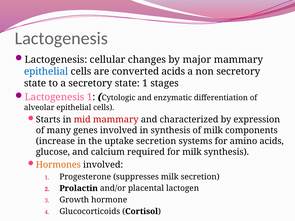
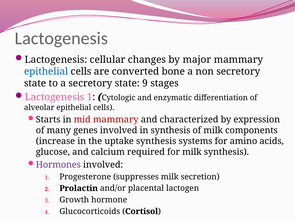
converted acids: acids -> bone (173, 71)
state 1: 1 -> 9 (145, 83)
uptake secretion: secretion -> synthesis (156, 141)
Hormones colour: orange -> purple (58, 165)
